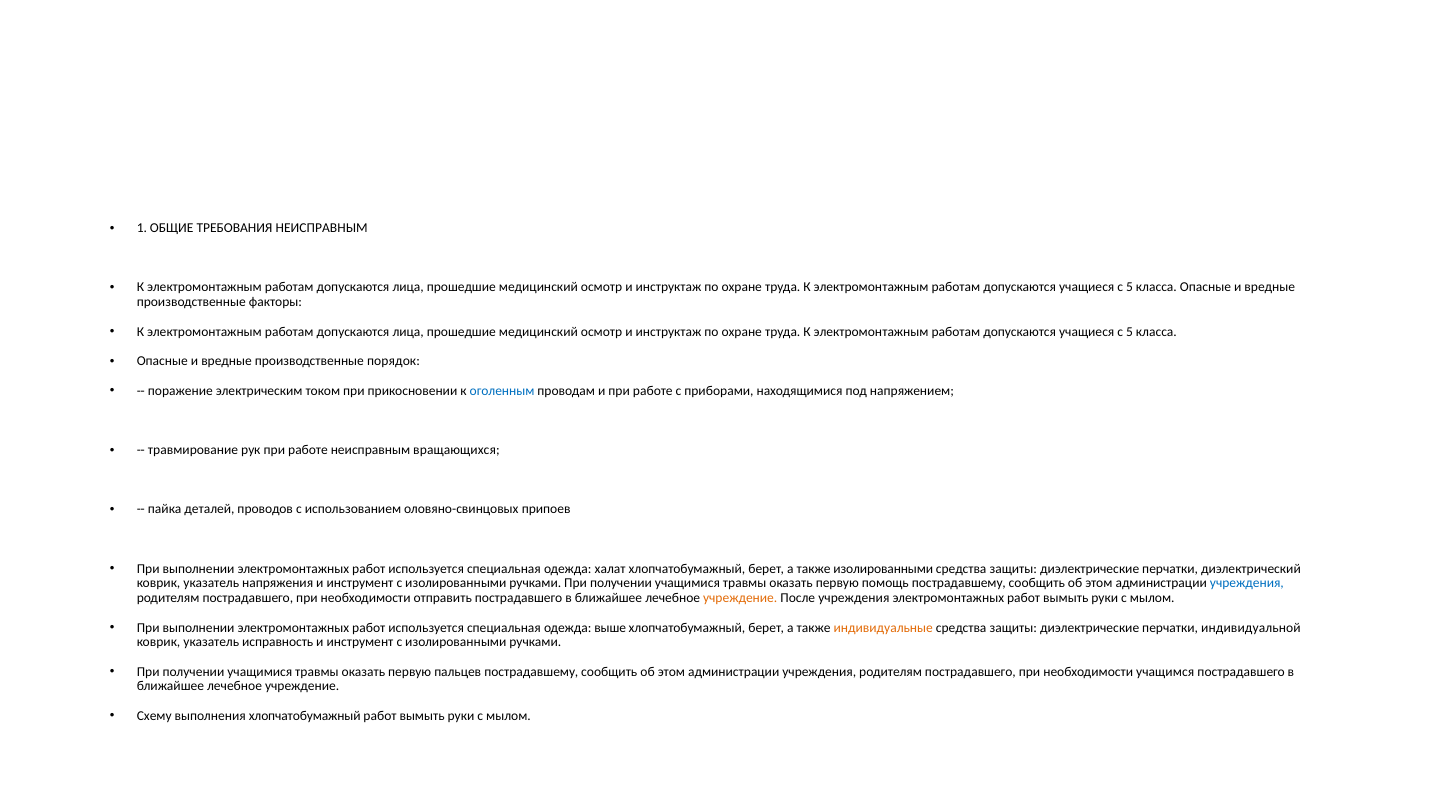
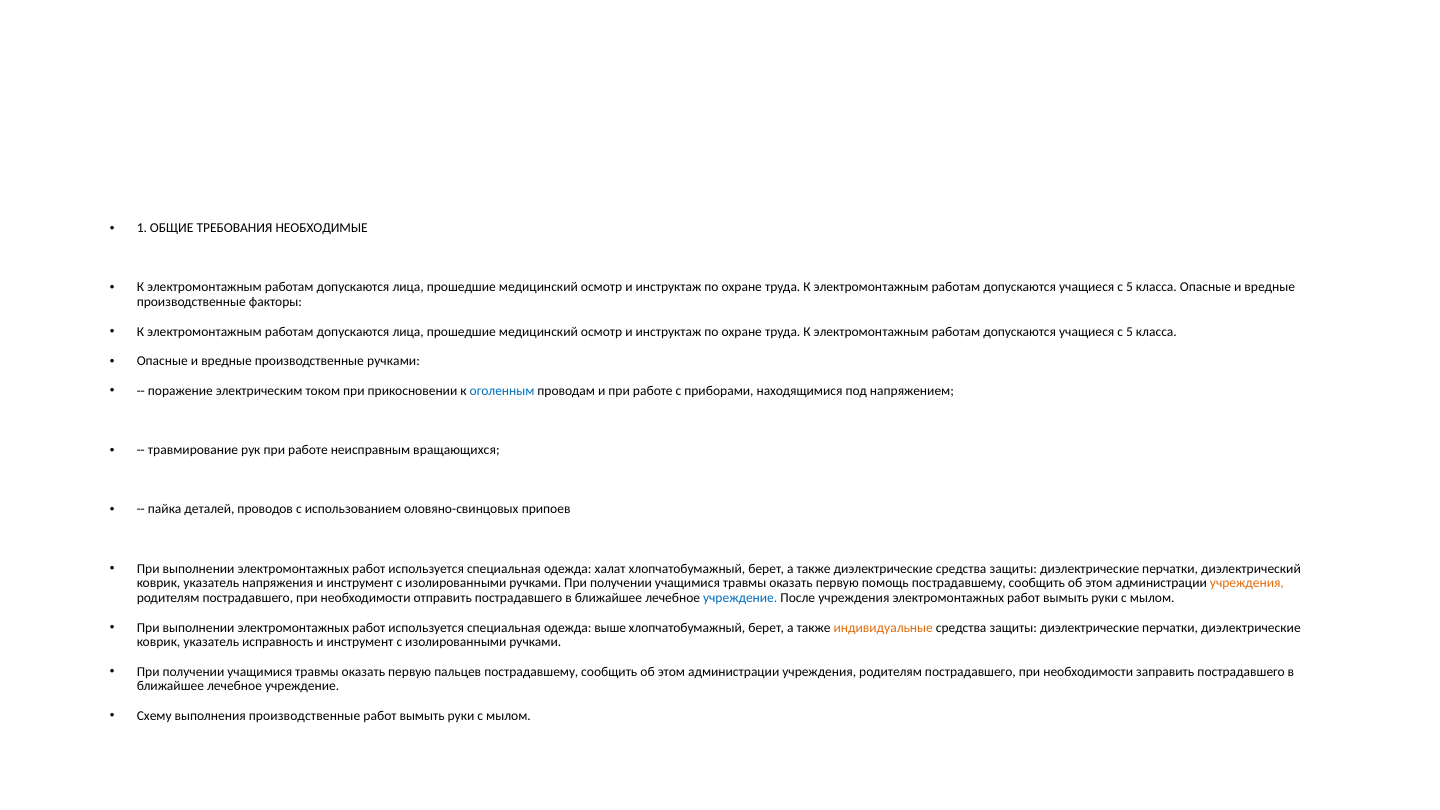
ТРЕБОВАНИЯ НЕИСПРАВНЫМ: НЕИСПРАВНЫМ -> НЕОБХОДИМЫЕ (322, 228)
производственные порядок: порядок -> ручками (394, 361)
также изолированными: изолированными -> диэлектрические (883, 569)
учреждения colour: blue -> orange (1247, 583)
учреждение colour: orange -> blue (740, 598)
перчатки индивидуальной: индивидуальной -> диэлектрические (1251, 628)
учащимся: учащимся -> заправить (1165, 672)
выполнения хлопчатобумажный: хлопчатобумажный -> производственные (305, 716)
